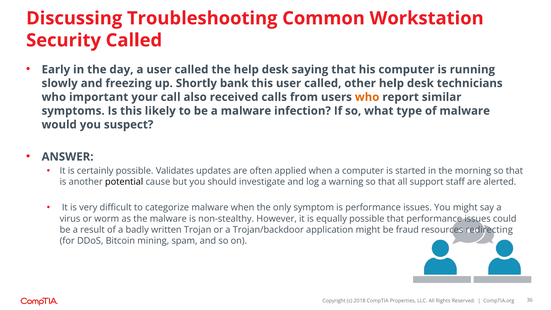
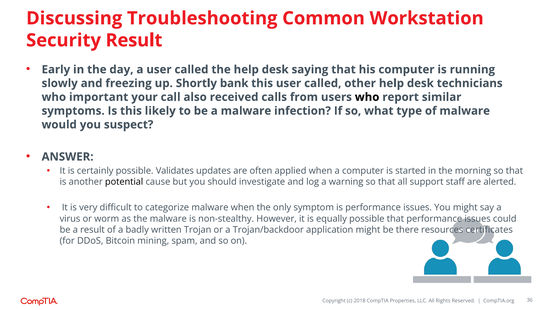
Security Called: Called -> Result (134, 40)
who colour: orange -> black (367, 97)
fraud: fraud -> there (407, 230)
redirecting: redirecting -> certificates (489, 230)
